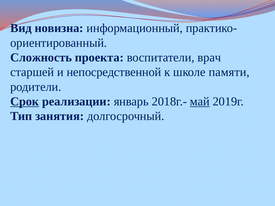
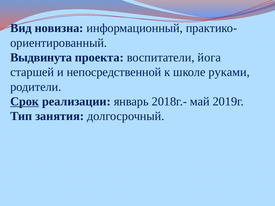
Сложность: Сложность -> Выдвинута (41, 58)
врач: врач -> йога (209, 58)
памяти: памяти -> руками (229, 72)
май underline: present -> none (200, 102)
